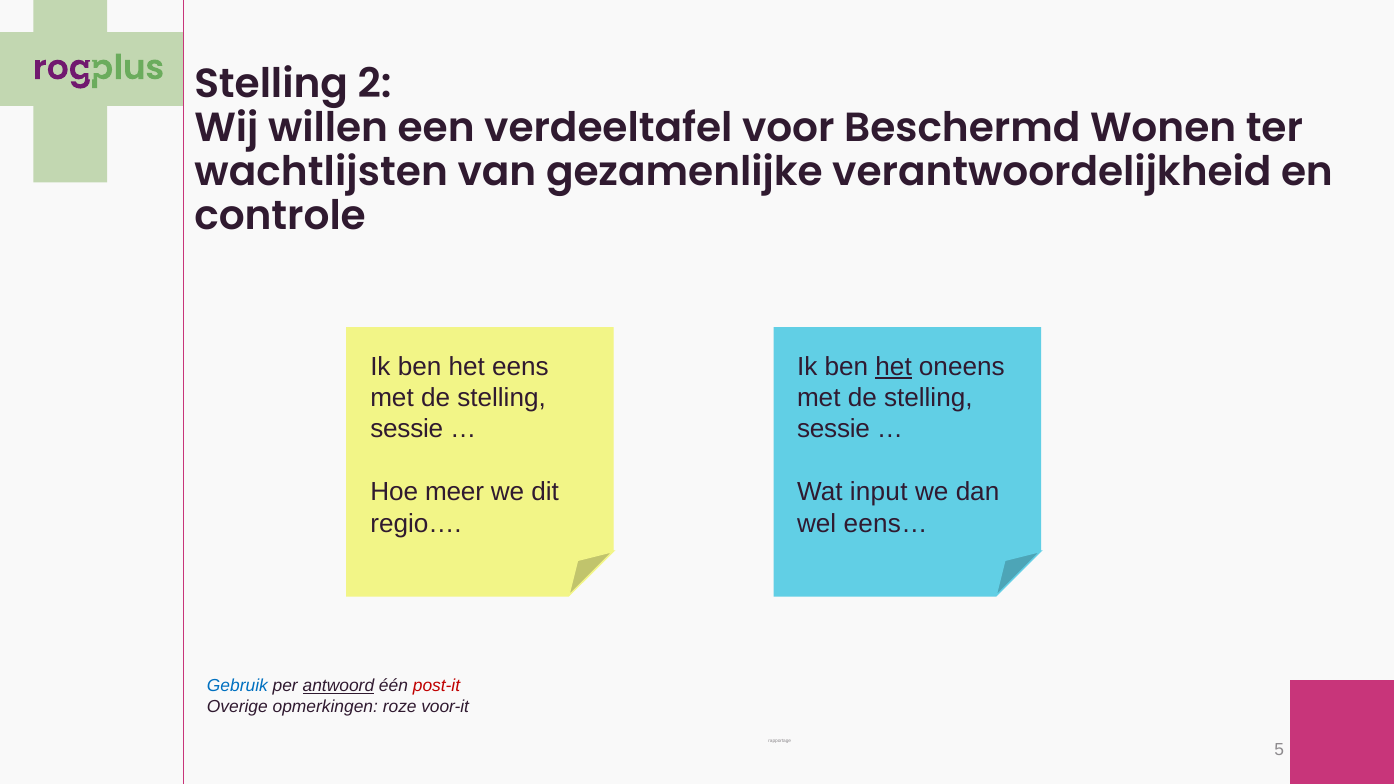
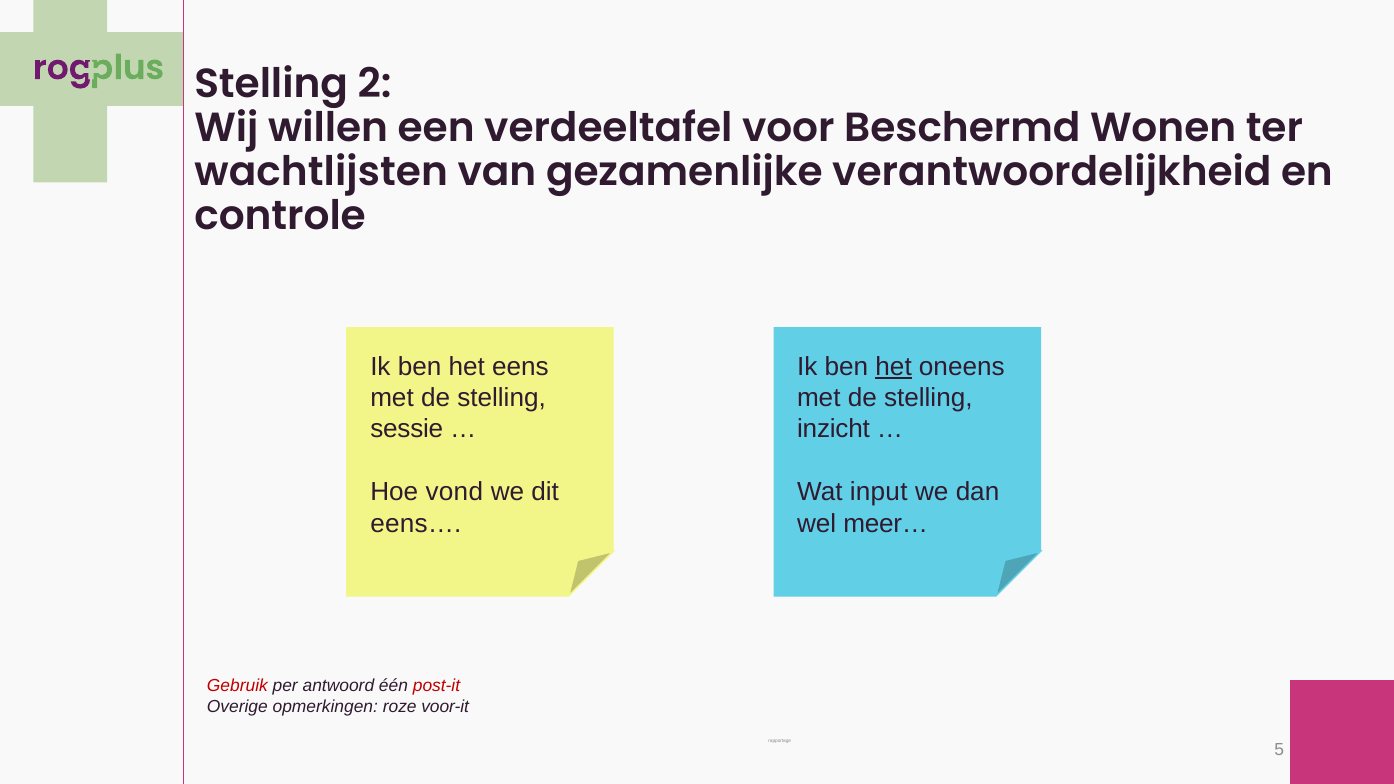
sessie: sessie -> inzicht (834, 429)
meer: meer -> vond (454, 492)
regio…: regio… -> eens… (416, 524)
eens…: eens… -> meer… (886, 524)
Gebruik colour: blue -> red (237, 686)
antwoord underline: present -> none (338, 686)
